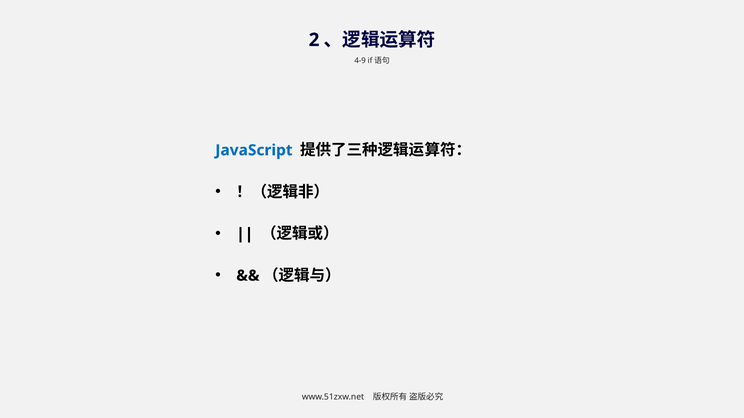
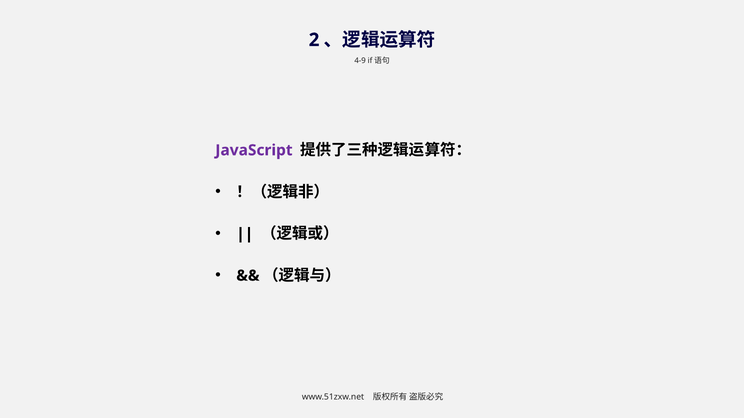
JavaScript colour: blue -> purple (254, 150)
